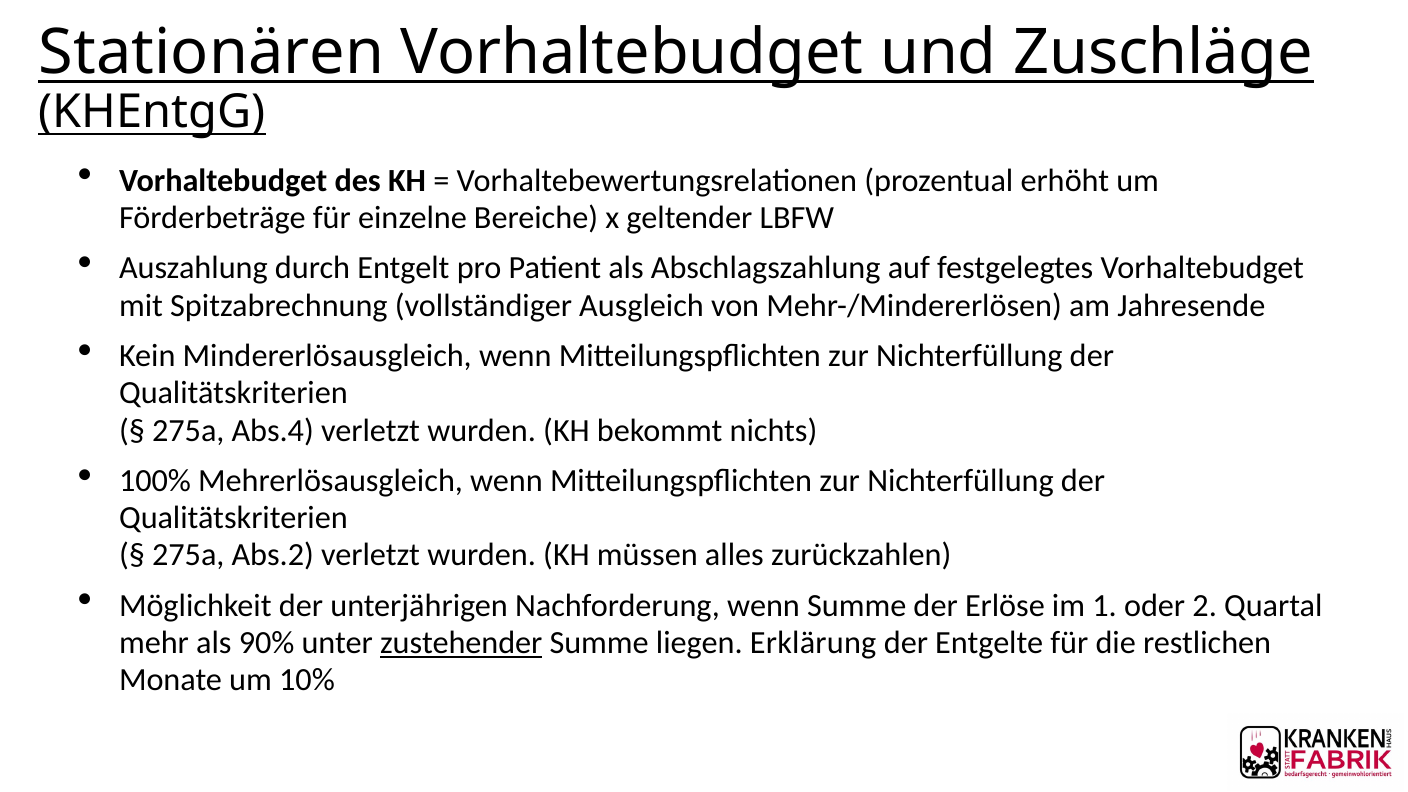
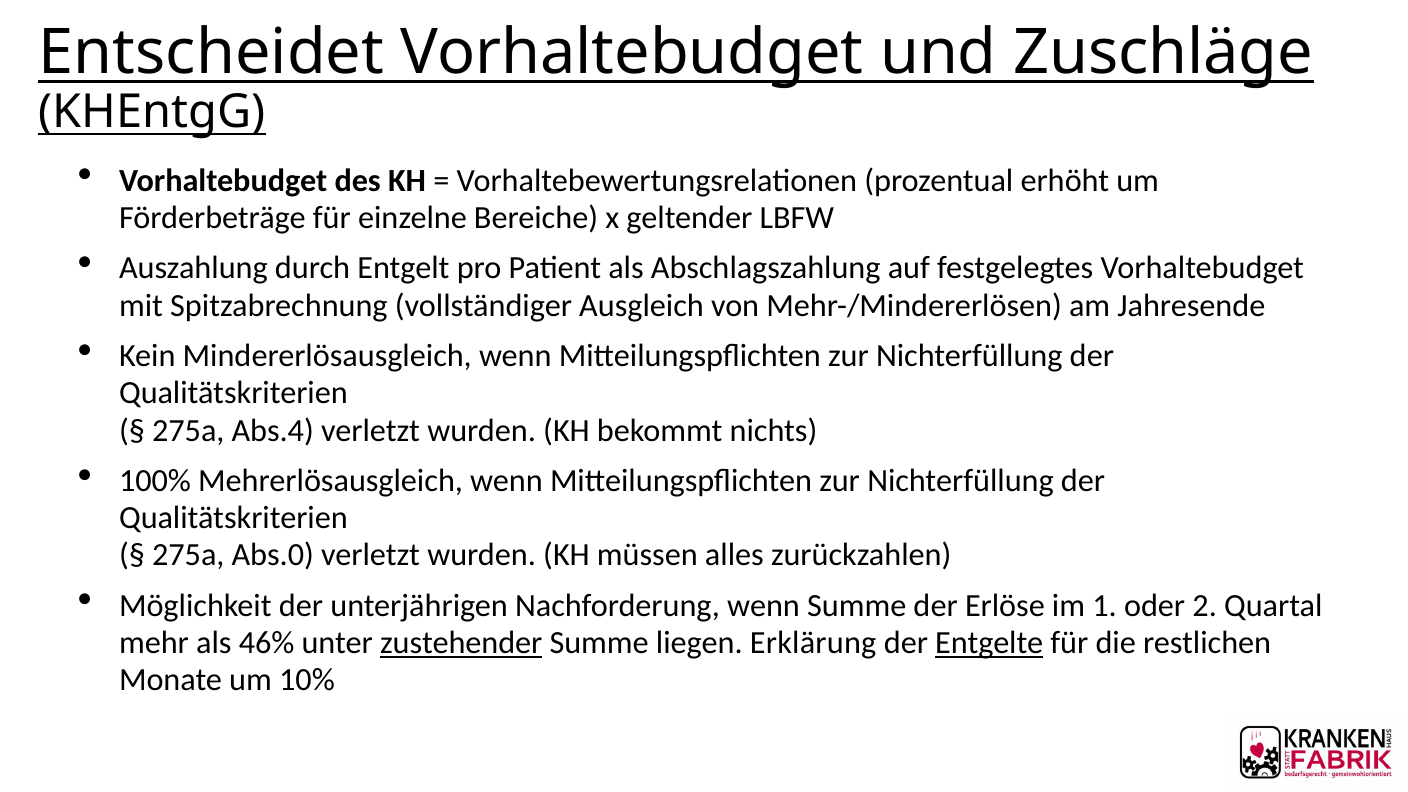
Stationären: Stationären -> Entscheidet (211, 53)
Abs.2: Abs.2 -> Abs.0 (273, 555)
90%: 90% -> 46% (267, 643)
Entgelte underline: none -> present (989, 643)
